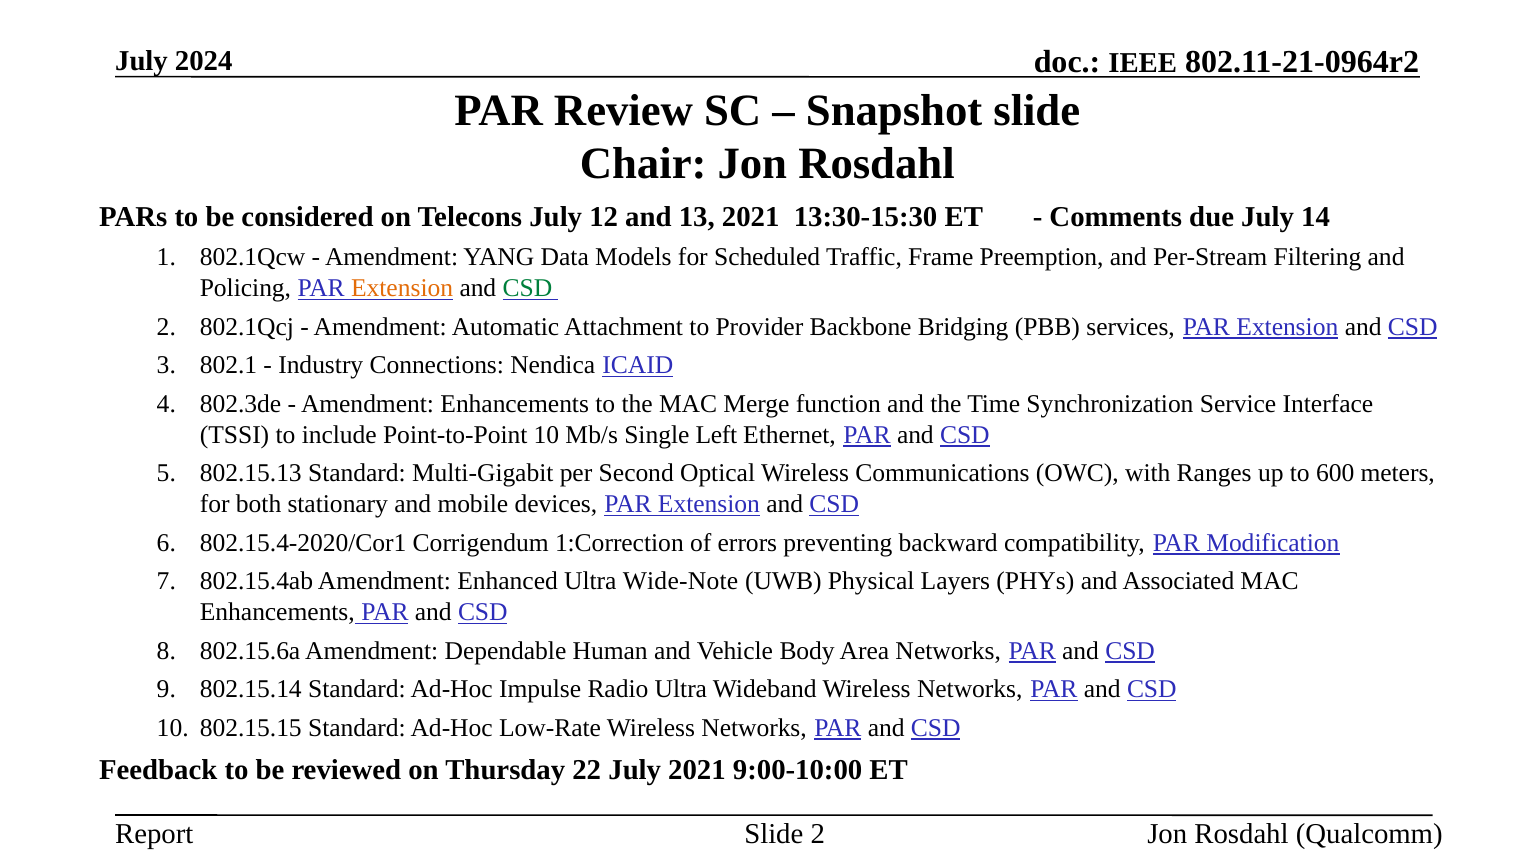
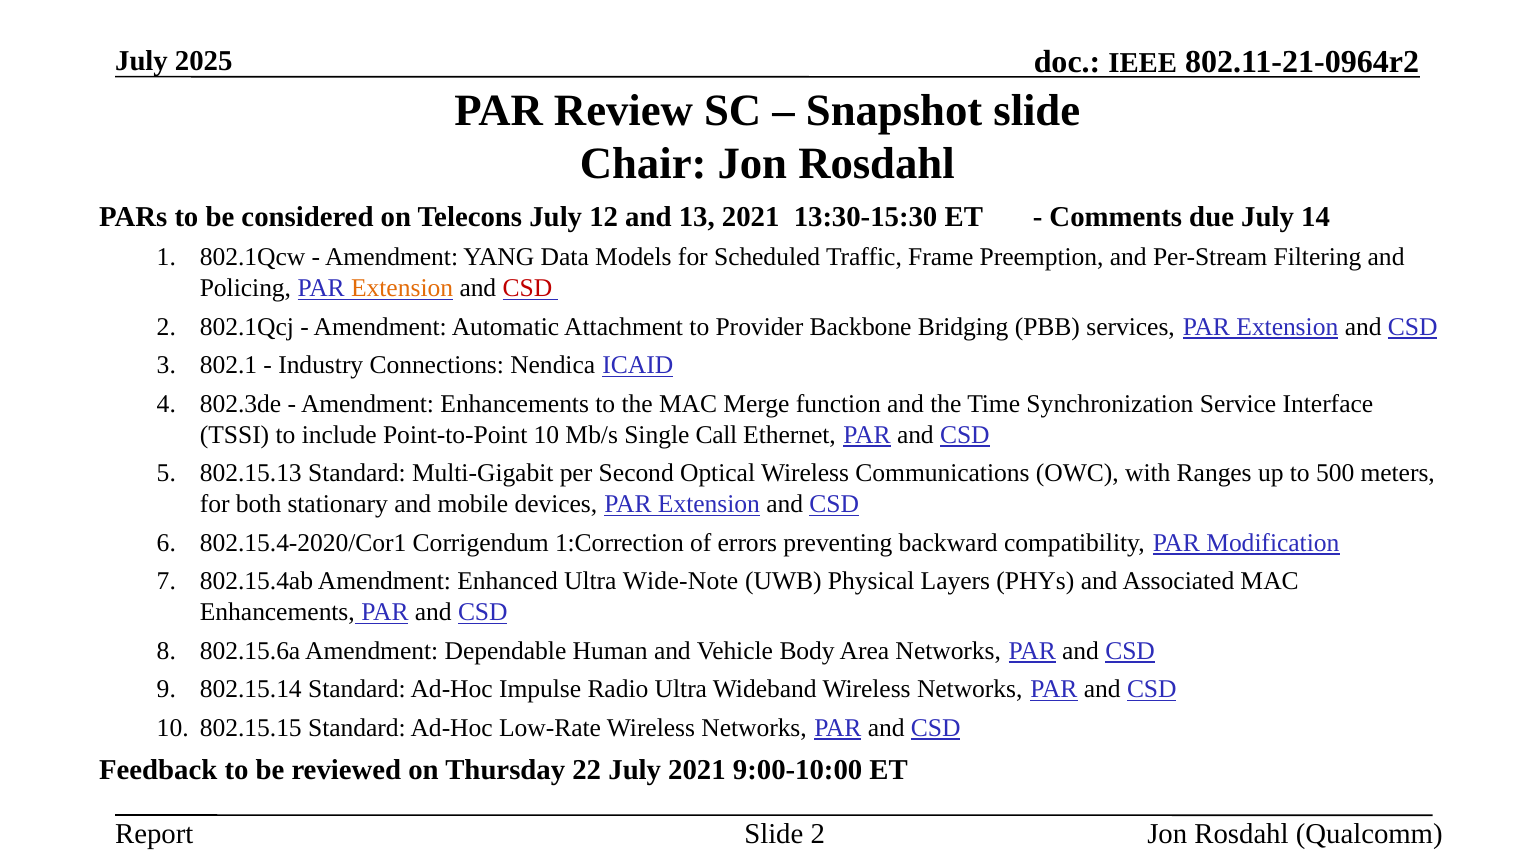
2024: 2024 -> 2025 (204, 61)
CSD colour: green -> red (527, 288)
Left: Left -> Call (716, 435)
600: 600 -> 500 (1335, 474)
